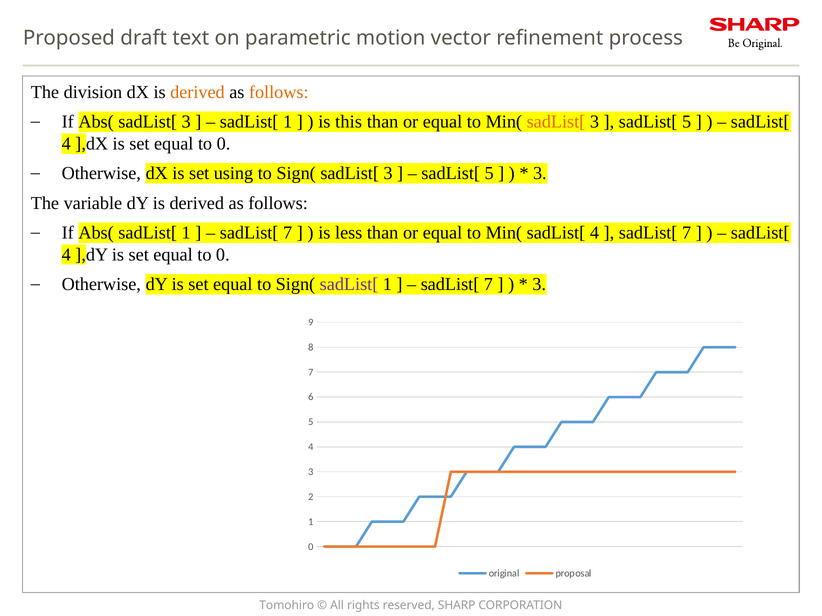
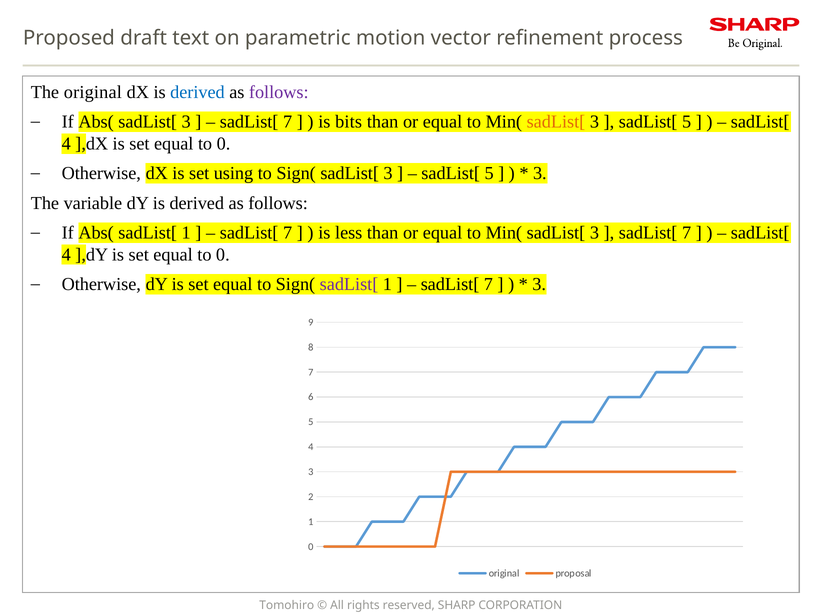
The division: division -> original (93, 92)
derived colour: orange -> blue (197, 92)
follows colour: orange -> purple (279, 92)
1: 1 -> 7 (288, 122)
this: this -> bits (349, 122)
4: 4 -> 3 (594, 233)
